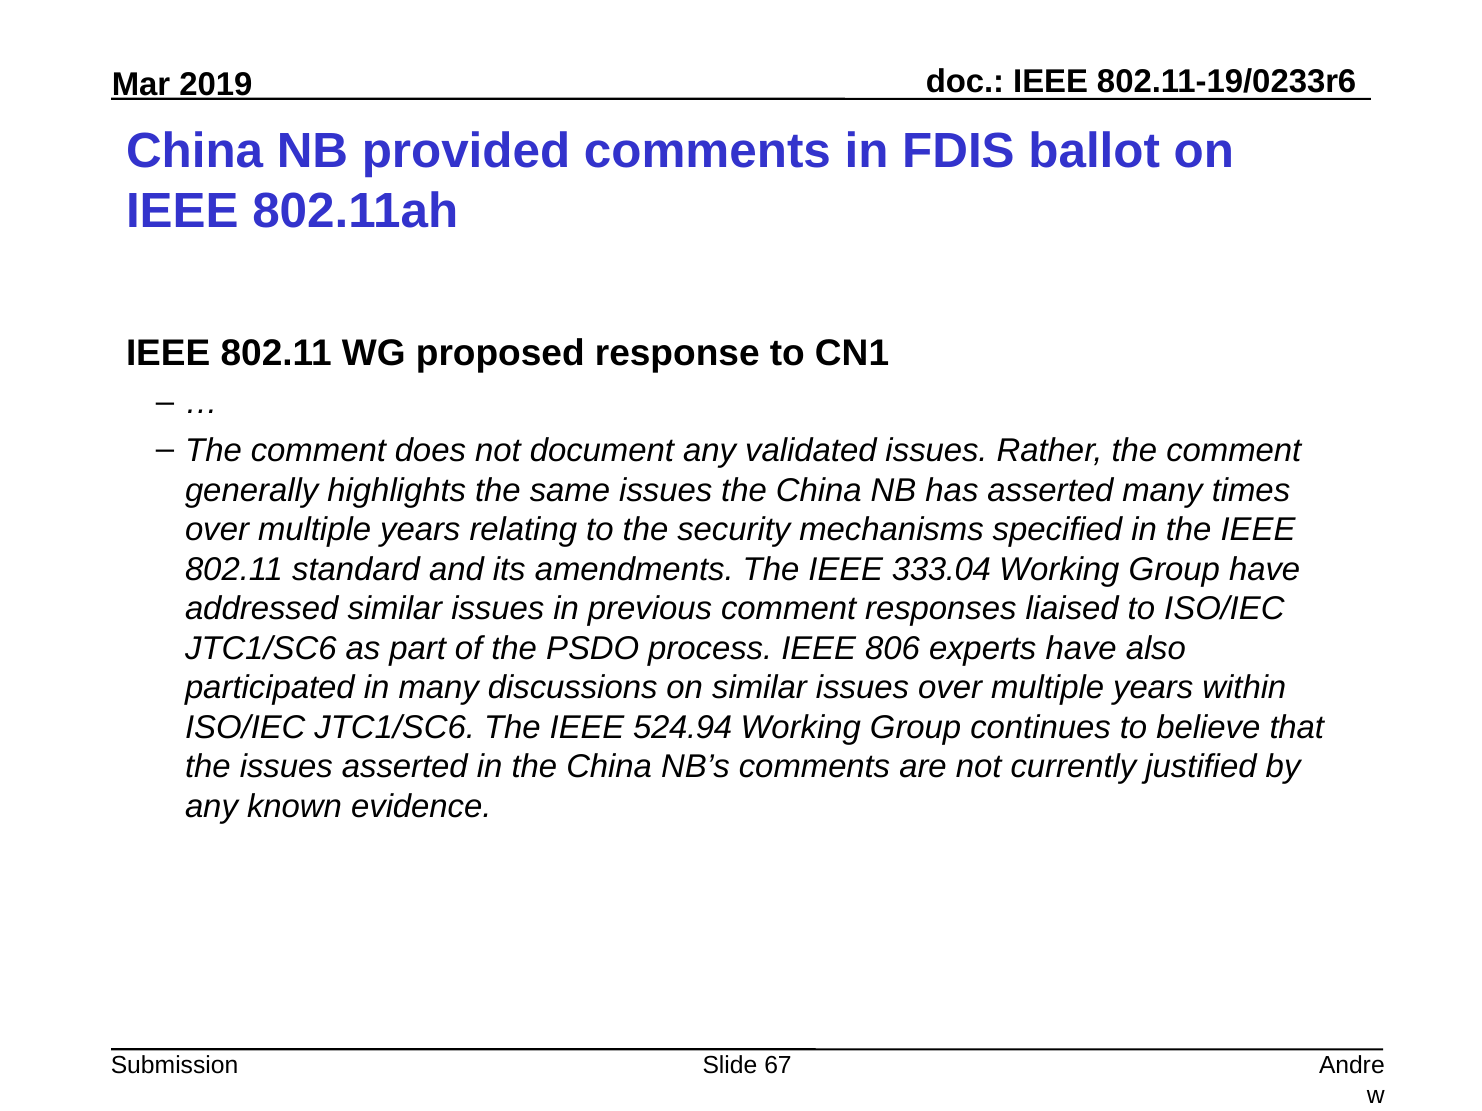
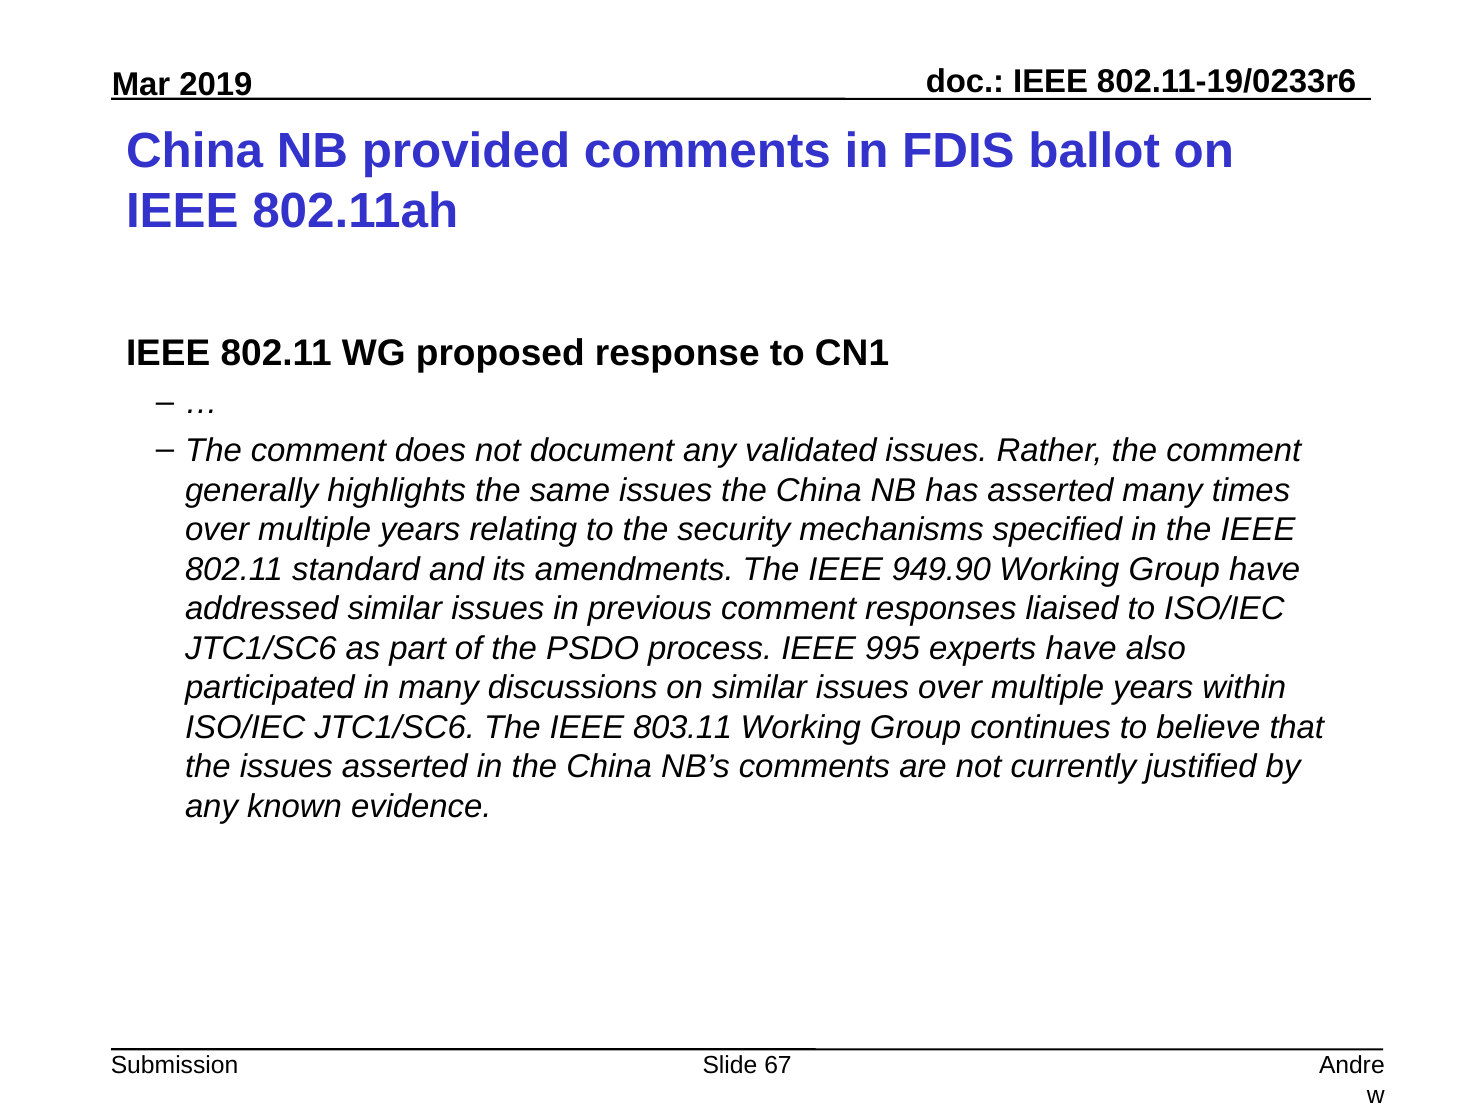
333.04: 333.04 -> 949.90 (941, 570)
806: 806 -> 995 (893, 649)
524.94: 524.94 -> 803.11 (683, 728)
